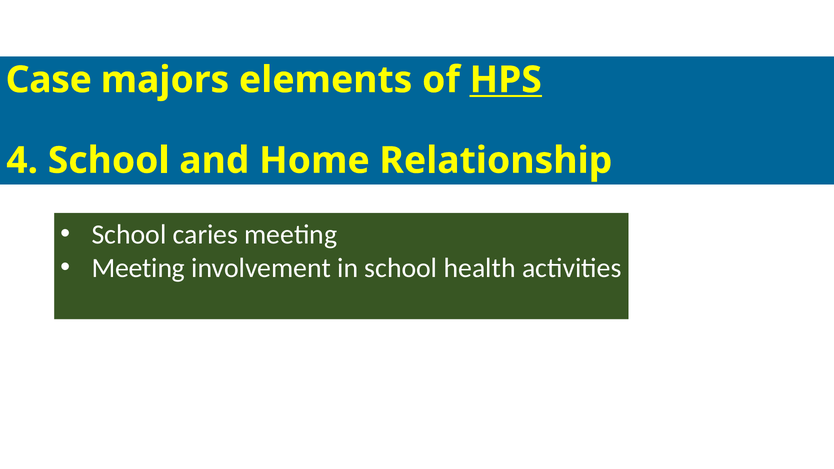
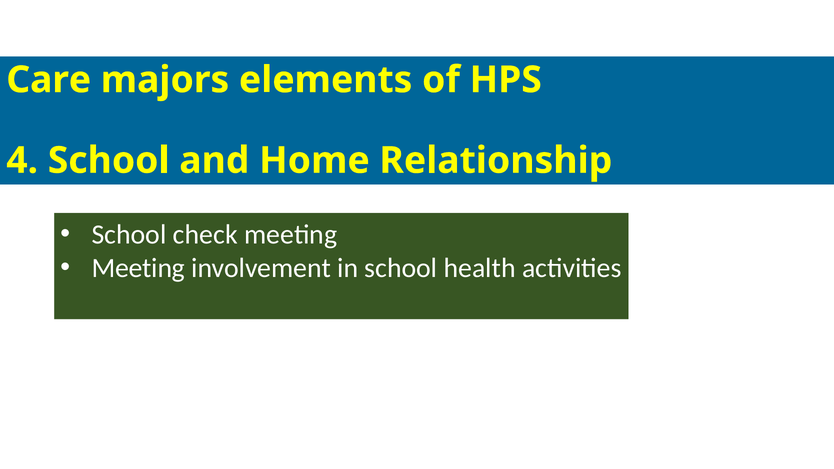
Case: Case -> Care (49, 80)
HPS underline: present -> none (506, 80)
caries: caries -> check (205, 235)
